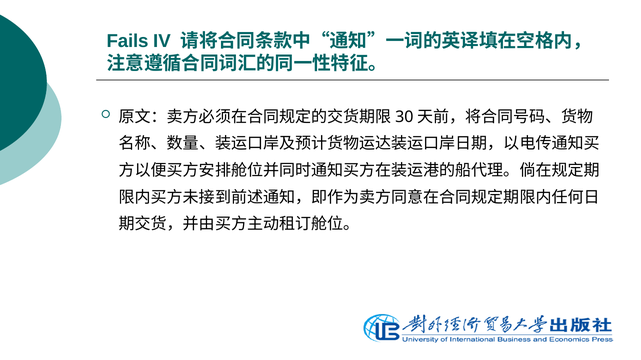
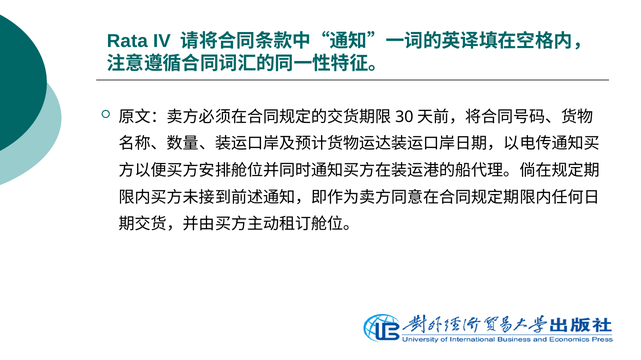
Fails: Fails -> Rata (127, 41)
